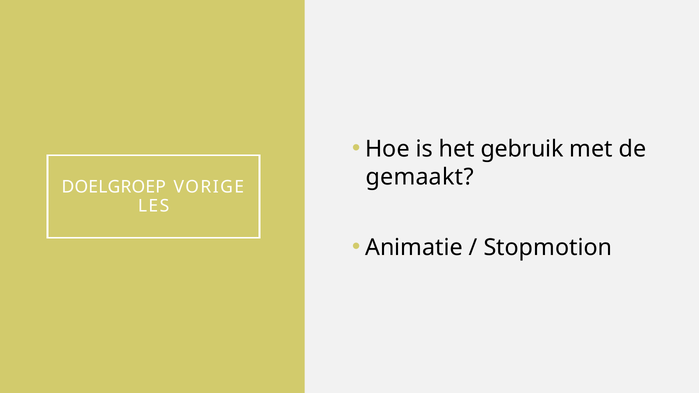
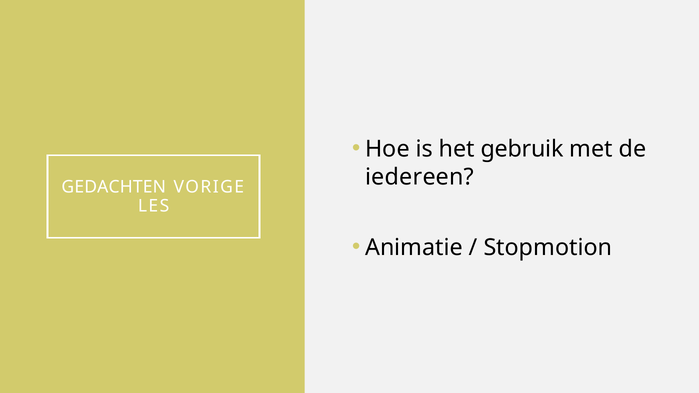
gemaakt: gemaakt -> iedereen (420, 177)
DOELGROEP: DOELGROEP -> GEDACHTEN (114, 187)
